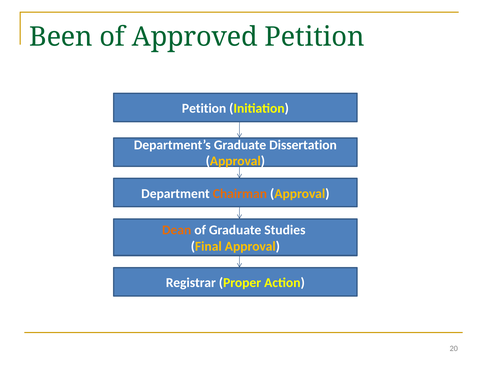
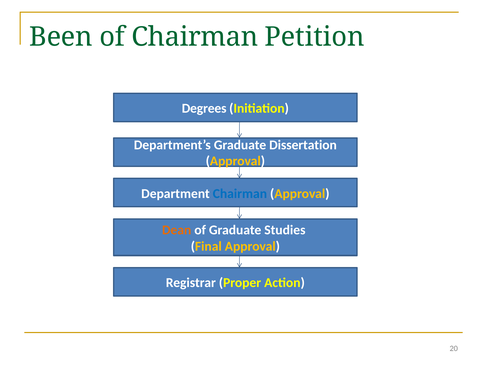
of Approved: Approved -> Chairman (195, 37)
Petition: Petition -> Degrees (204, 108)
Chairman colour: orange -> blue (240, 194)
